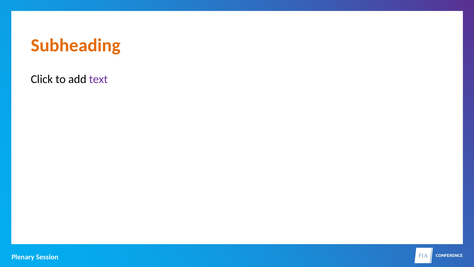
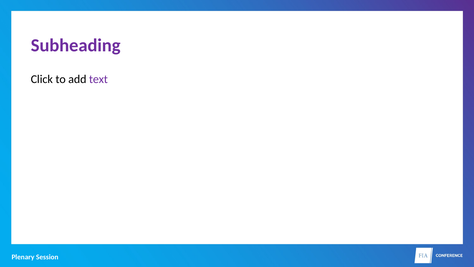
Subheading colour: orange -> purple (76, 45)
